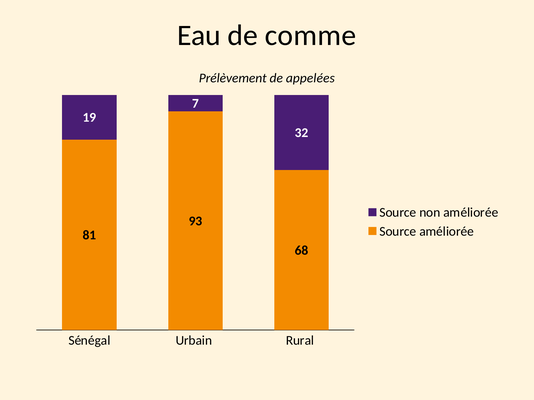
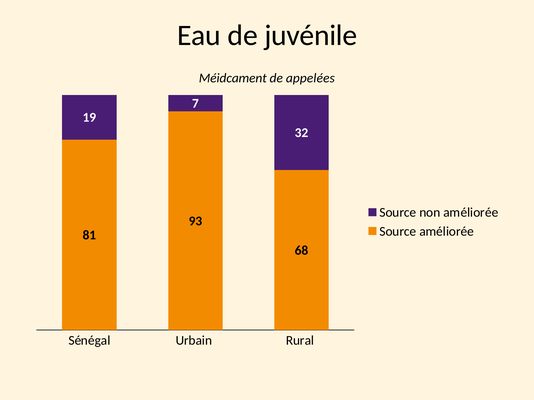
comme: comme -> juvénile (311, 35)
Prélèvement: Prélèvement -> Méidcament (233, 78)
